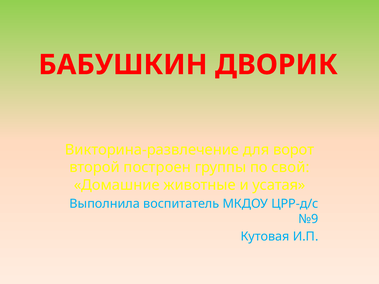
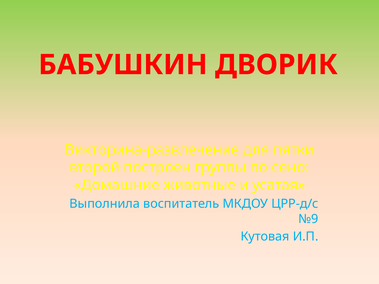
ворот: ворот -> пятки (294, 150)
свой: свой -> сено (290, 167)
